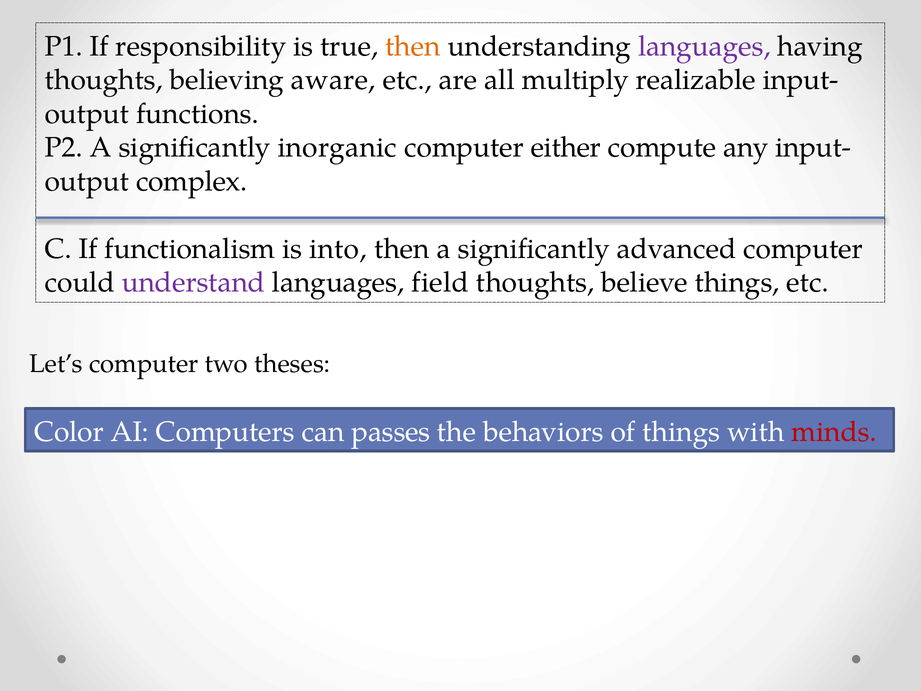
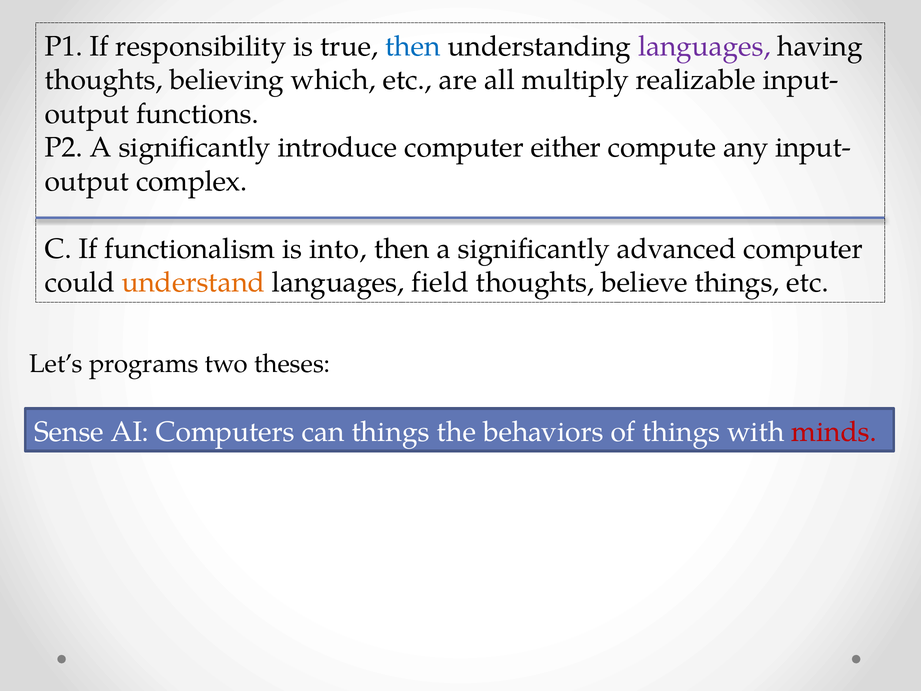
then colour: orange -> blue (413, 46)
aware: aware -> which (333, 80)
inorganic: inorganic -> introduce (337, 148)
understand colour: purple -> orange (193, 283)
Let’s computer: computer -> programs (144, 364)
Color: Color -> Sense (69, 432)
can passes: passes -> things (391, 432)
